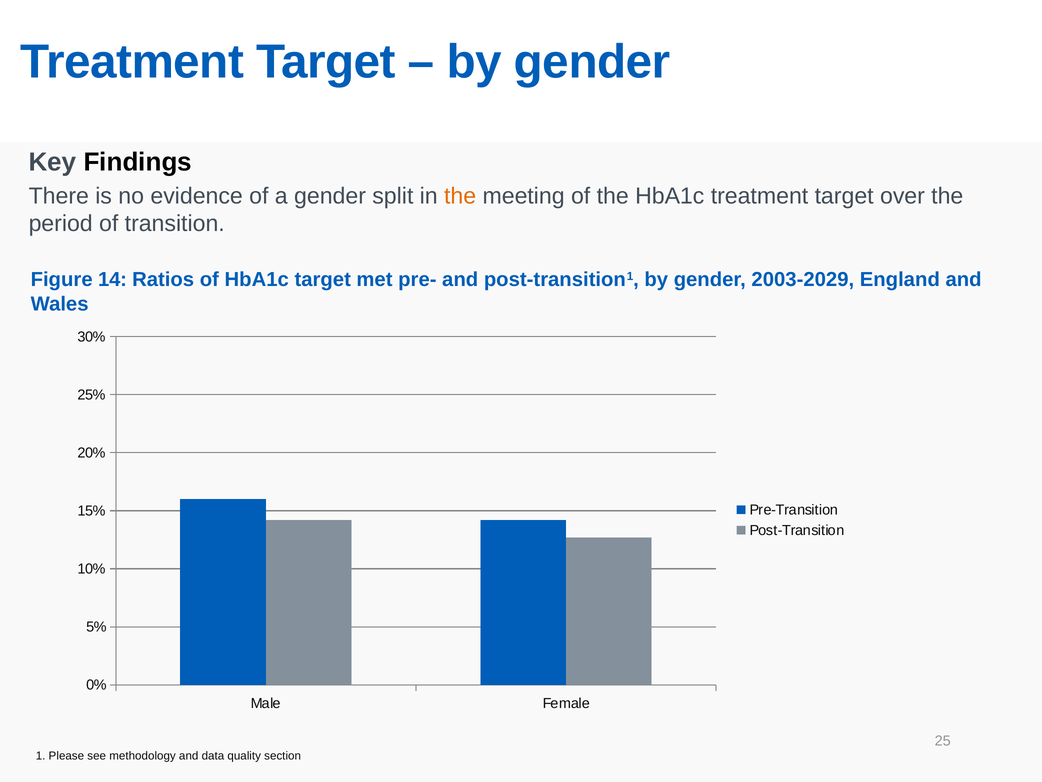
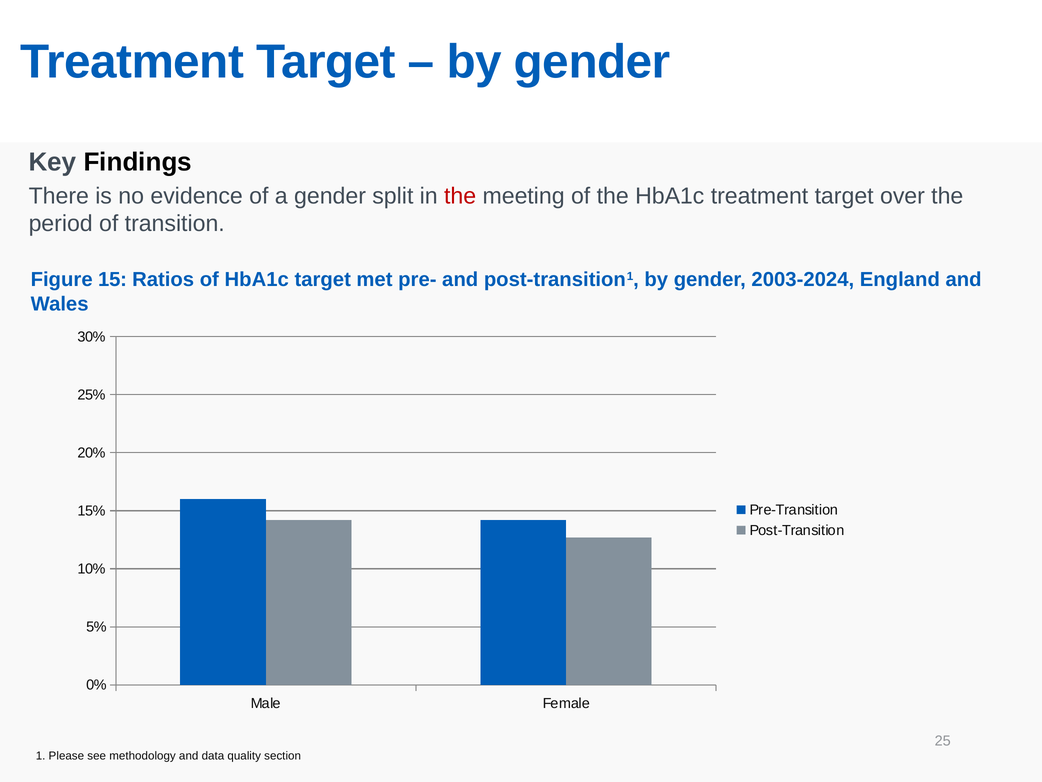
the colour: orange -> red (460, 196)
14: 14 -> 15 (113, 279)
2003-2029: 2003-2029 -> 2003-2024 (803, 279)
